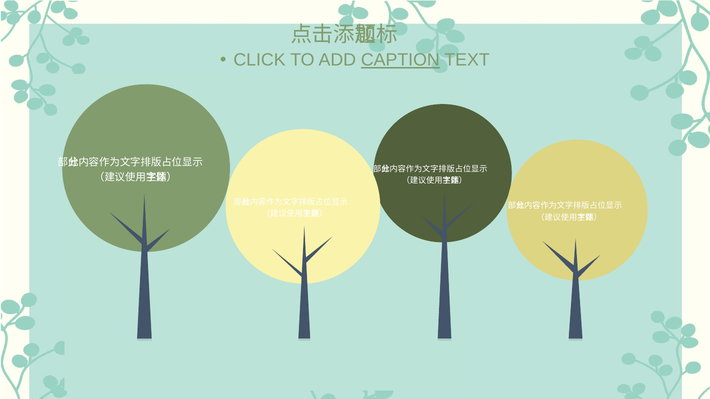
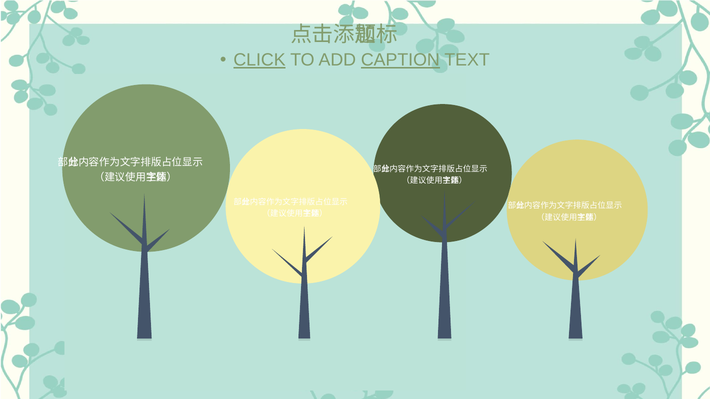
CLICK underline: none -> present (260, 60)
